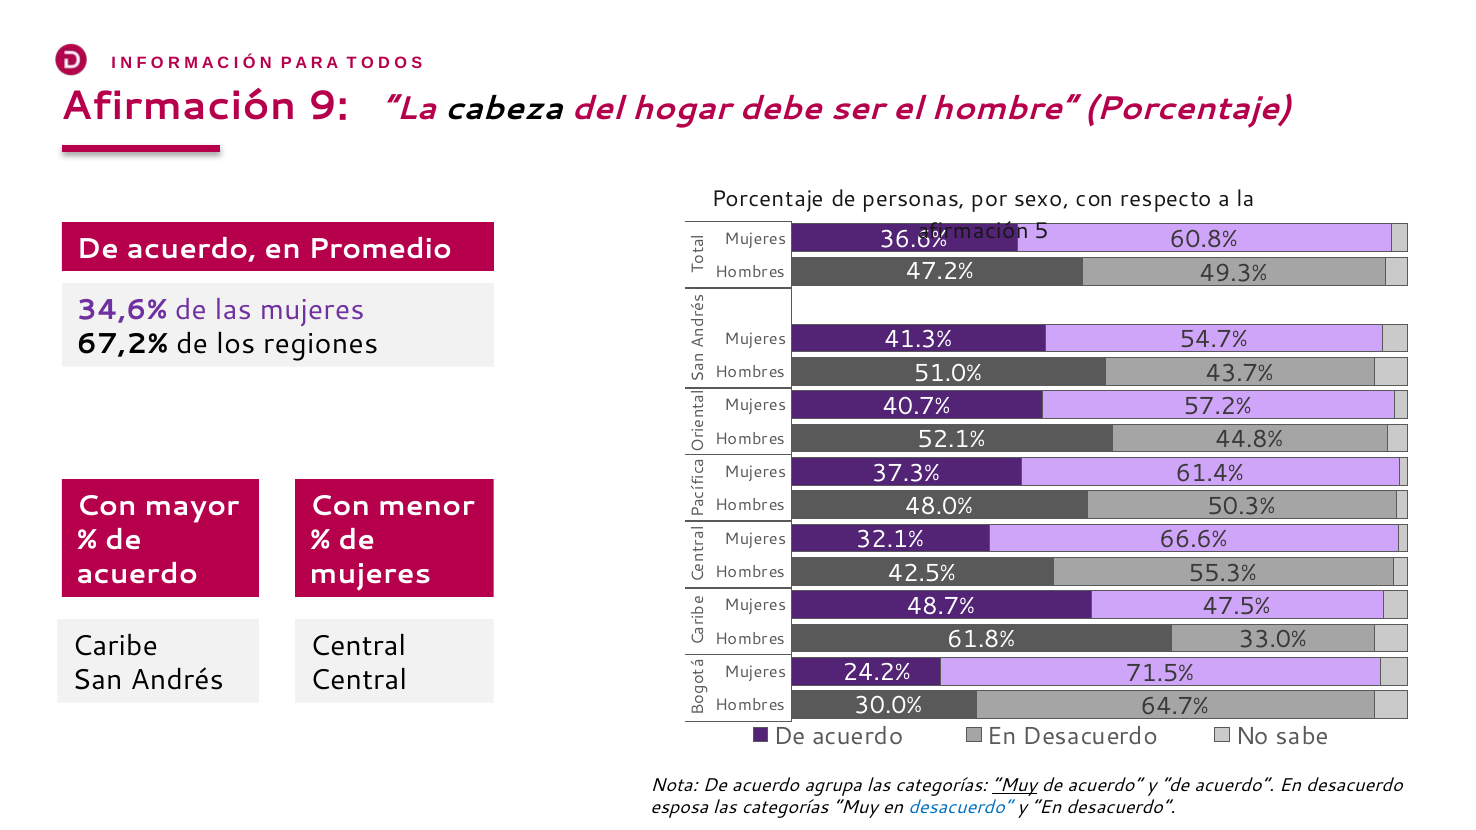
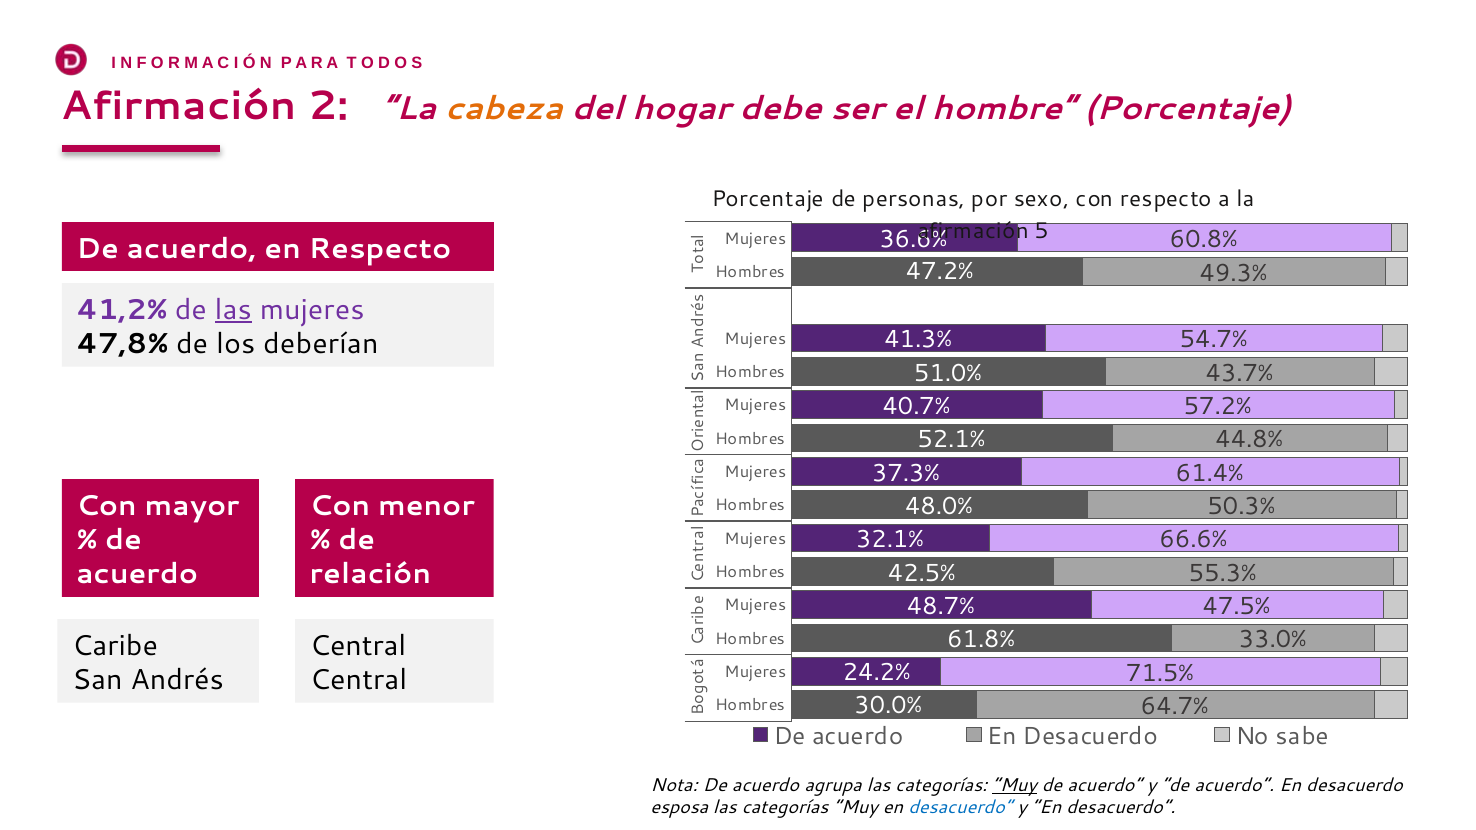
9: 9 -> 2 (328, 106)
cabeza colour: black -> orange (504, 109)
en Promedio: Promedio -> Respecto (380, 249)
34,6%: 34,6% -> 41,2% (122, 310)
las underline: none -> present (233, 310)
67,2%: 67,2% -> 47,8% (122, 344)
regiones: regiones -> deberían (321, 344)
mujeres: mujeres -> relación (370, 575)
